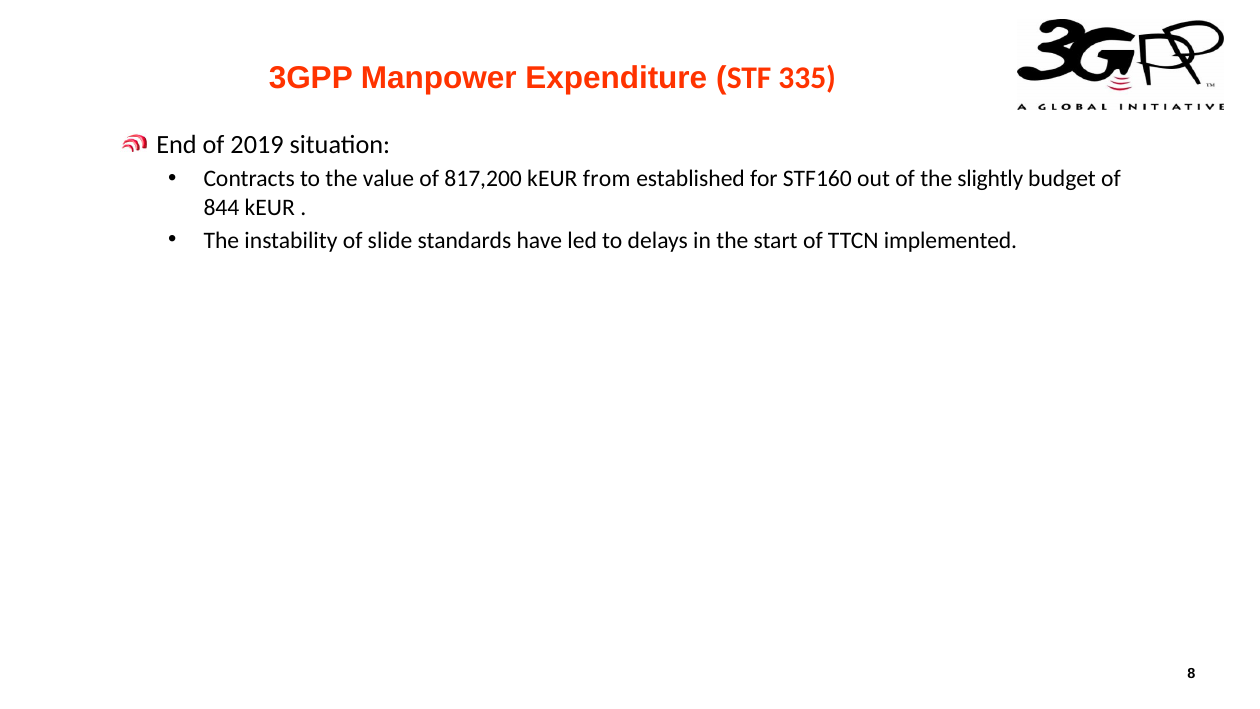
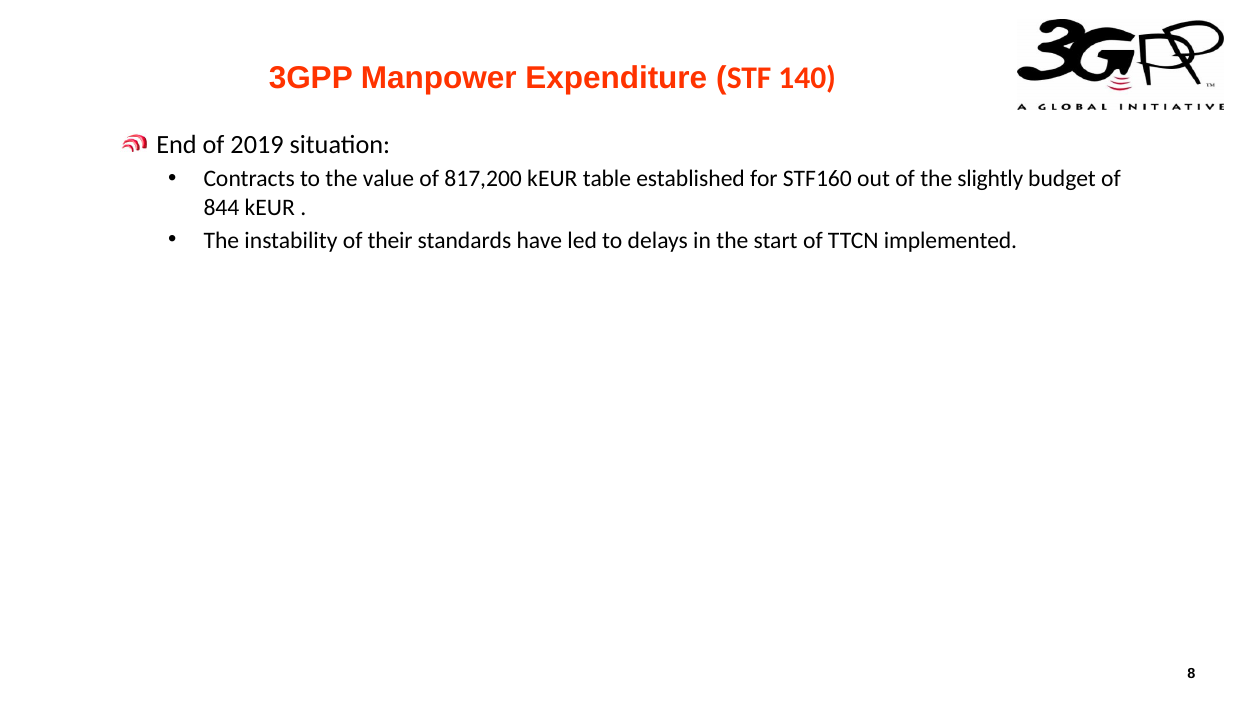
335: 335 -> 140 (807, 78)
from: from -> table (607, 179)
slide: slide -> their (390, 240)
